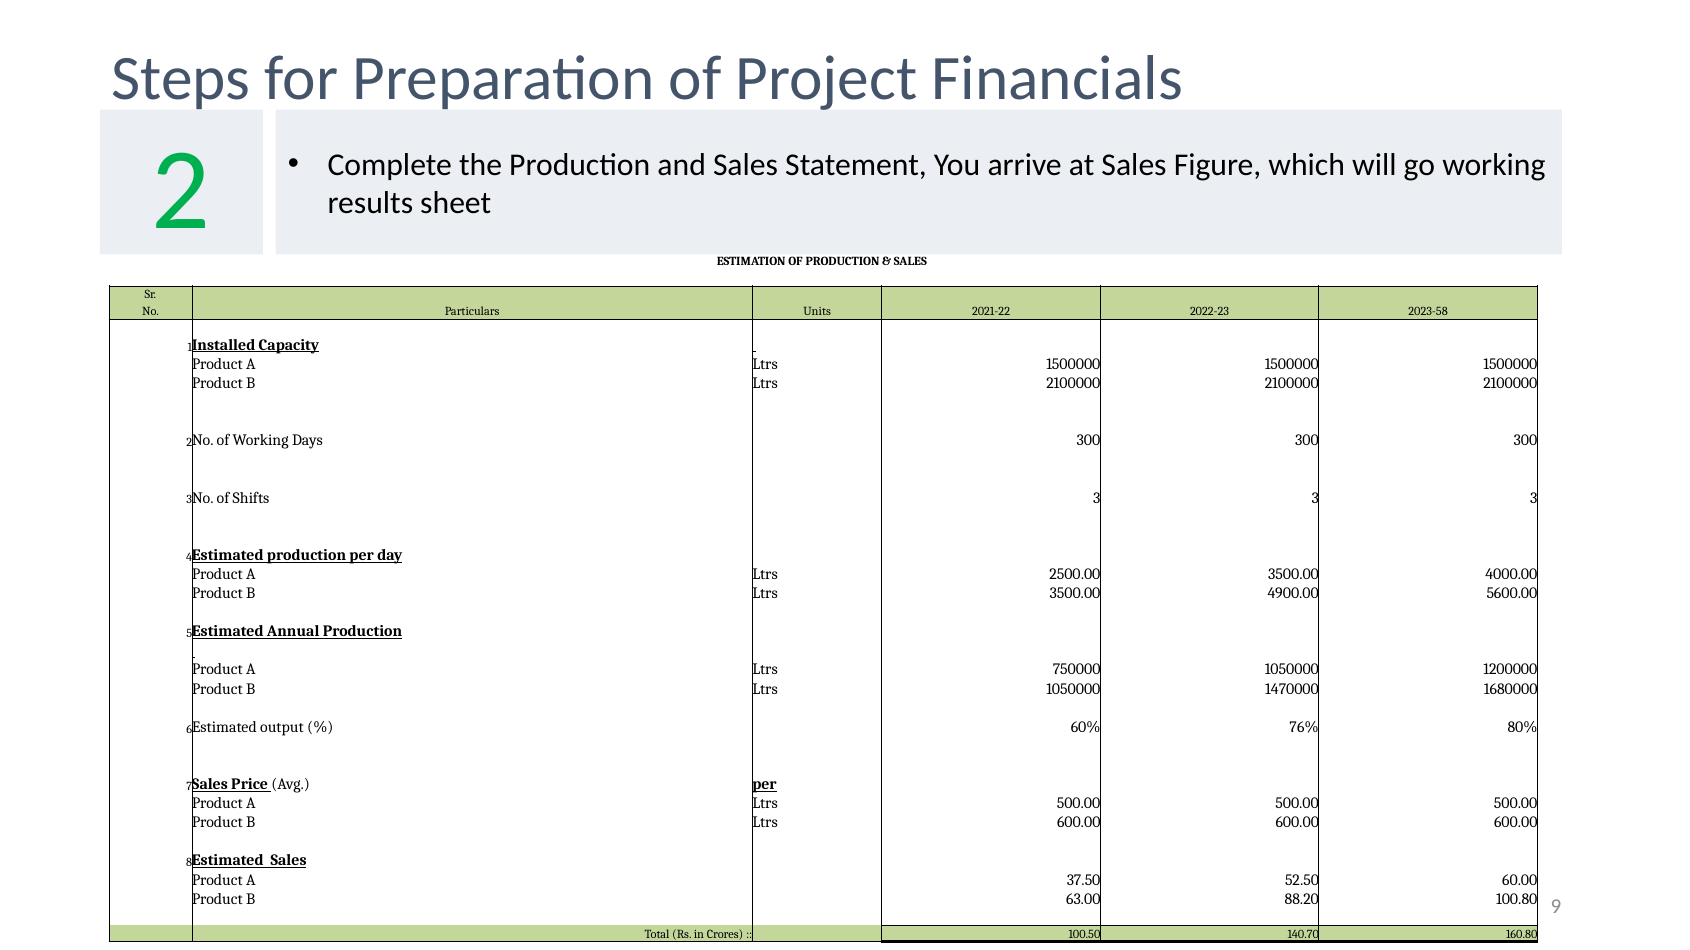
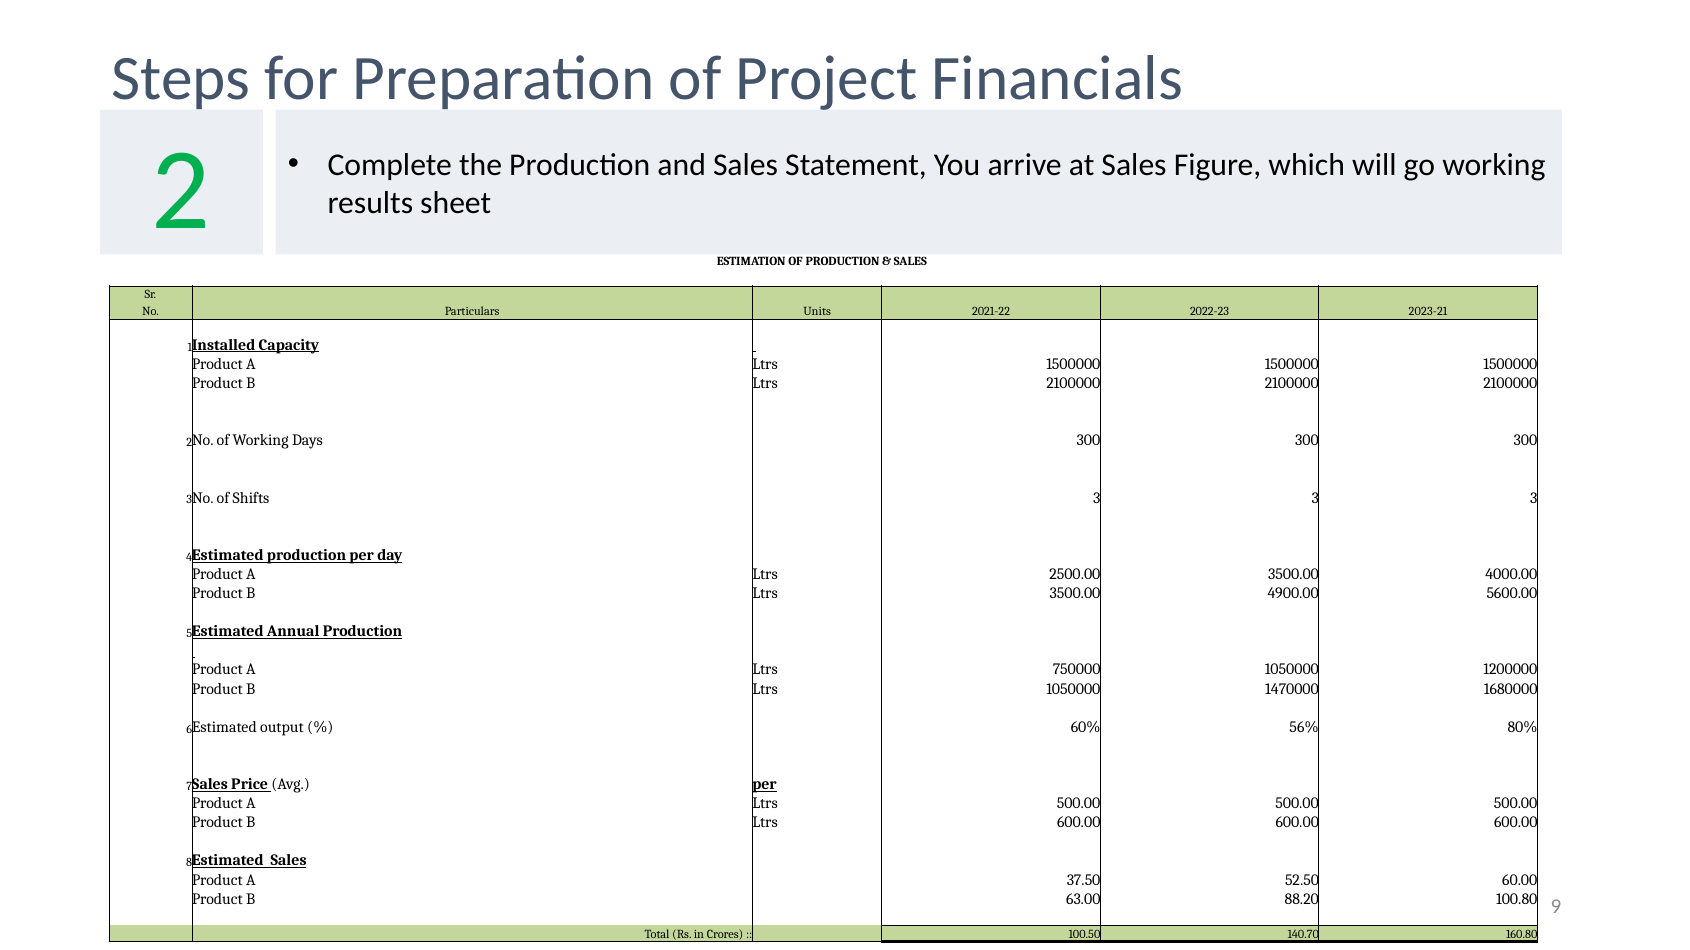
2023-58: 2023-58 -> 2023-21 (1428, 312)
76%: 76% -> 56% (1304, 728)
